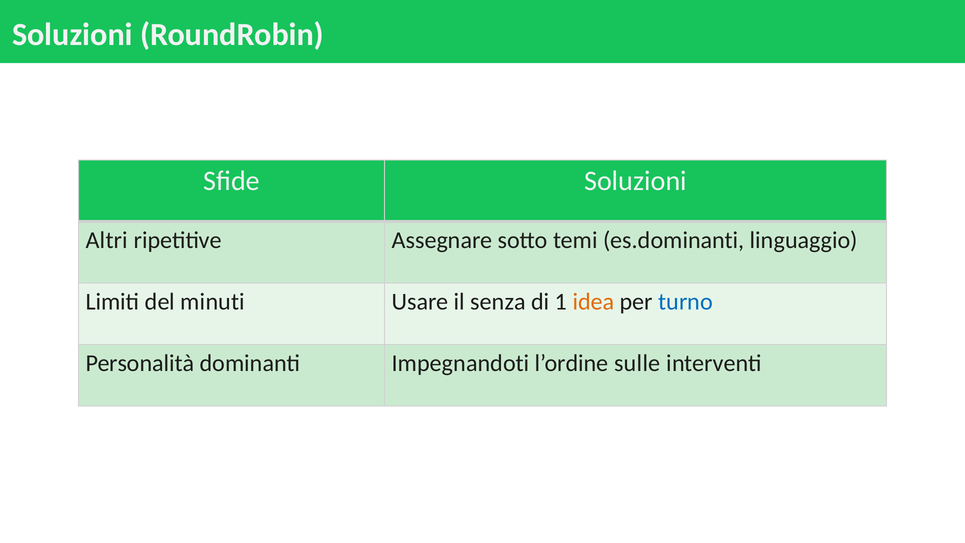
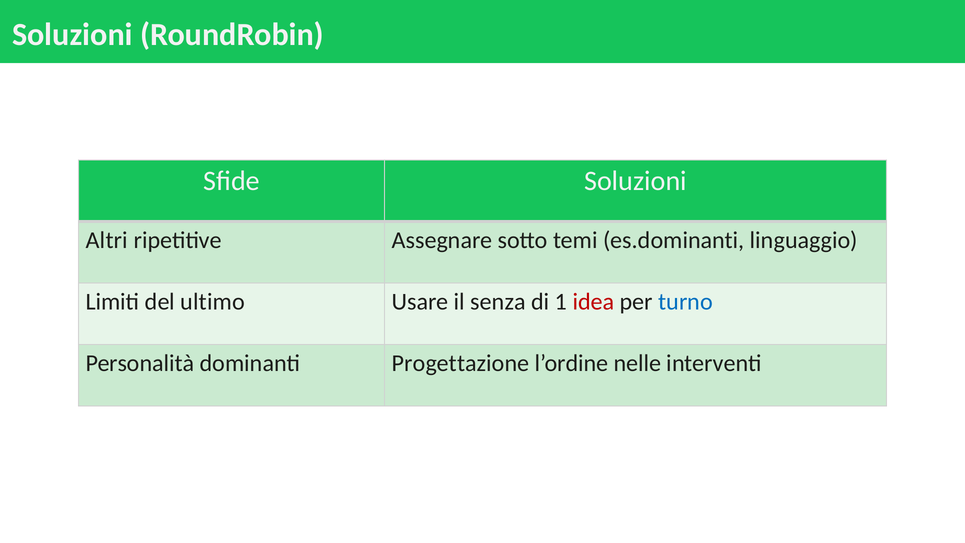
minuti: minuti -> ultimo (213, 302)
idea colour: orange -> red (593, 302)
Impegnandoti: Impegnandoti -> Progettazione (461, 363)
sulle: sulle -> nelle (638, 363)
